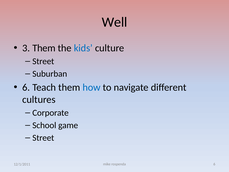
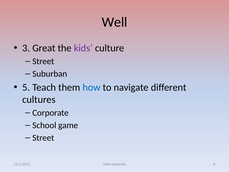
3 Them: Them -> Great (44, 48)
kids colour: blue -> purple (83, 48)
6: 6 -> 5 (26, 87)
